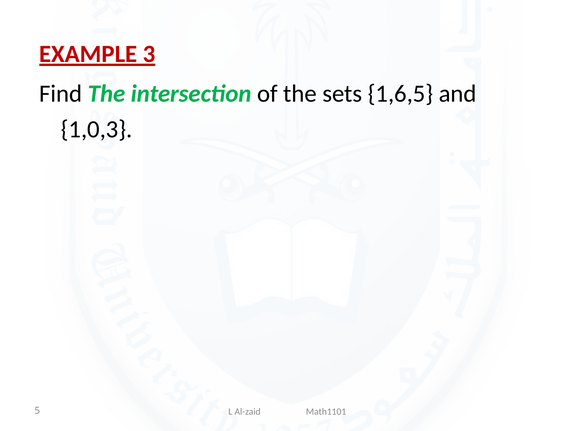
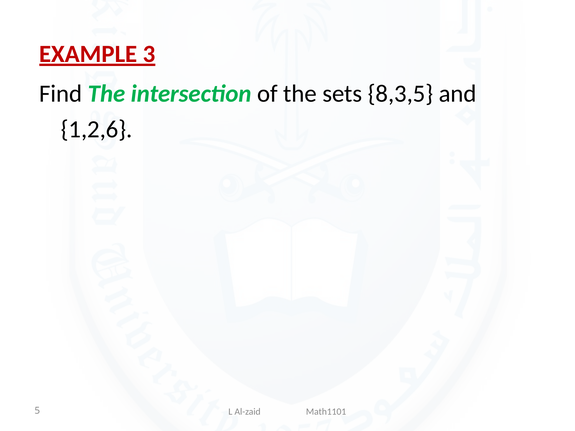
1,6,5: 1,6,5 -> 8,3,5 (401, 94)
1,0,3: 1,0,3 -> 1,2,6 (97, 130)
